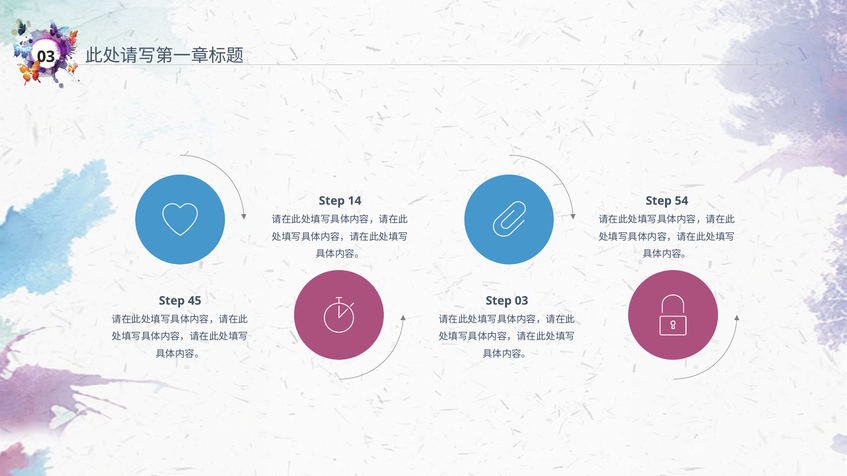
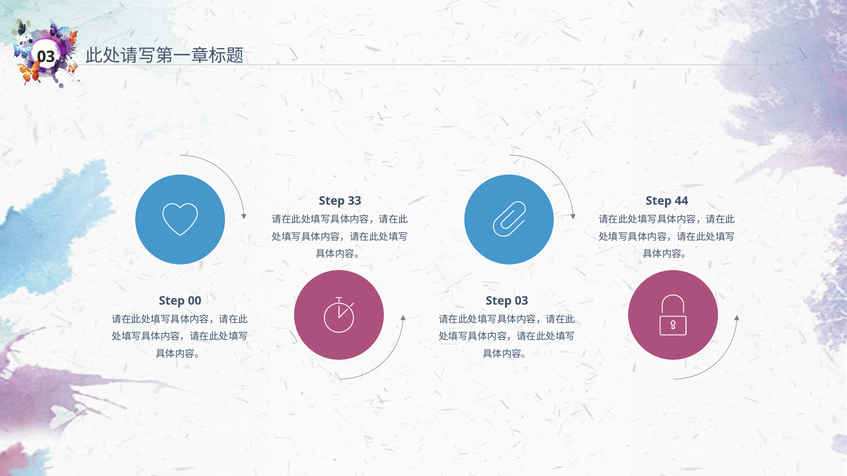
14: 14 -> 33 (355, 201)
54: 54 -> 44 (681, 201)
45: 45 -> 00 (195, 301)
